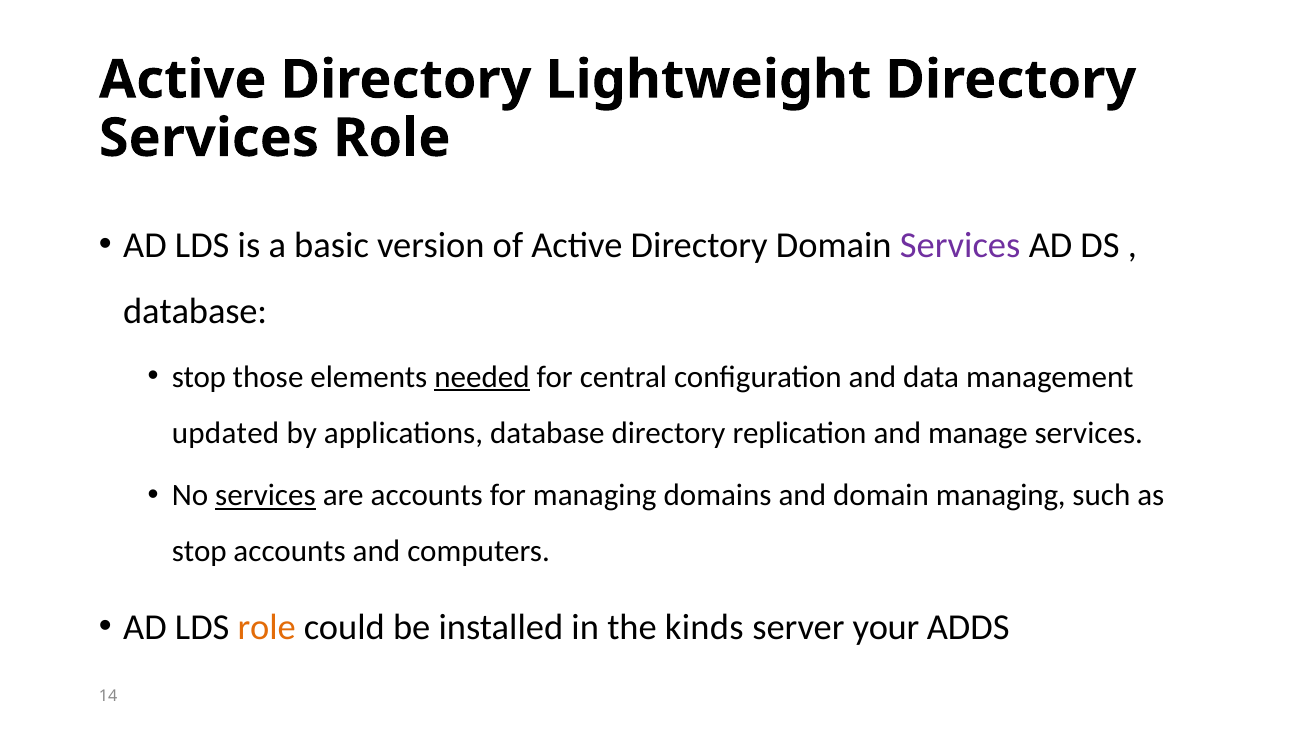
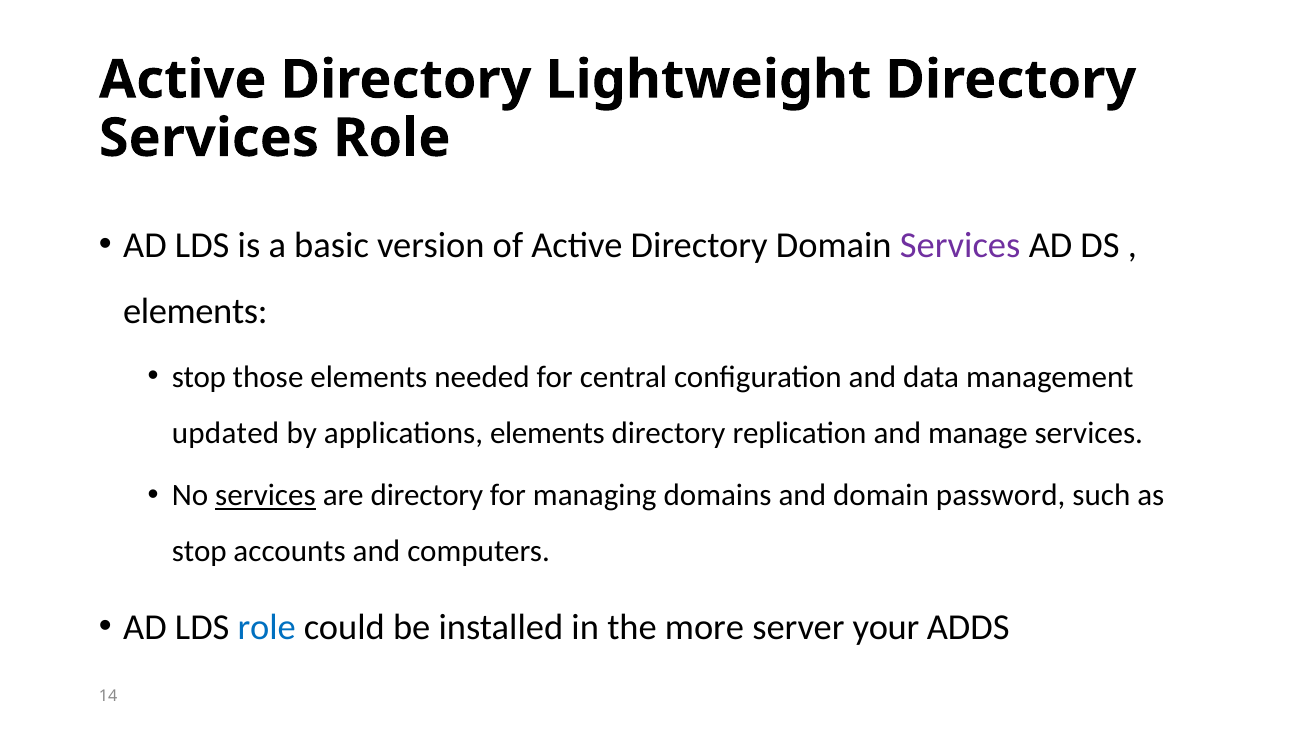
database: database -> elements (195, 311)
needed underline: present -> none (482, 377)
applications database: database -> elements (547, 433)
are accounts: accounts -> directory (427, 495)
domain managing: managing -> password (1001, 495)
role colour: orange -> blue (267, 627)
kinds: kinds -> more (705, 627)
